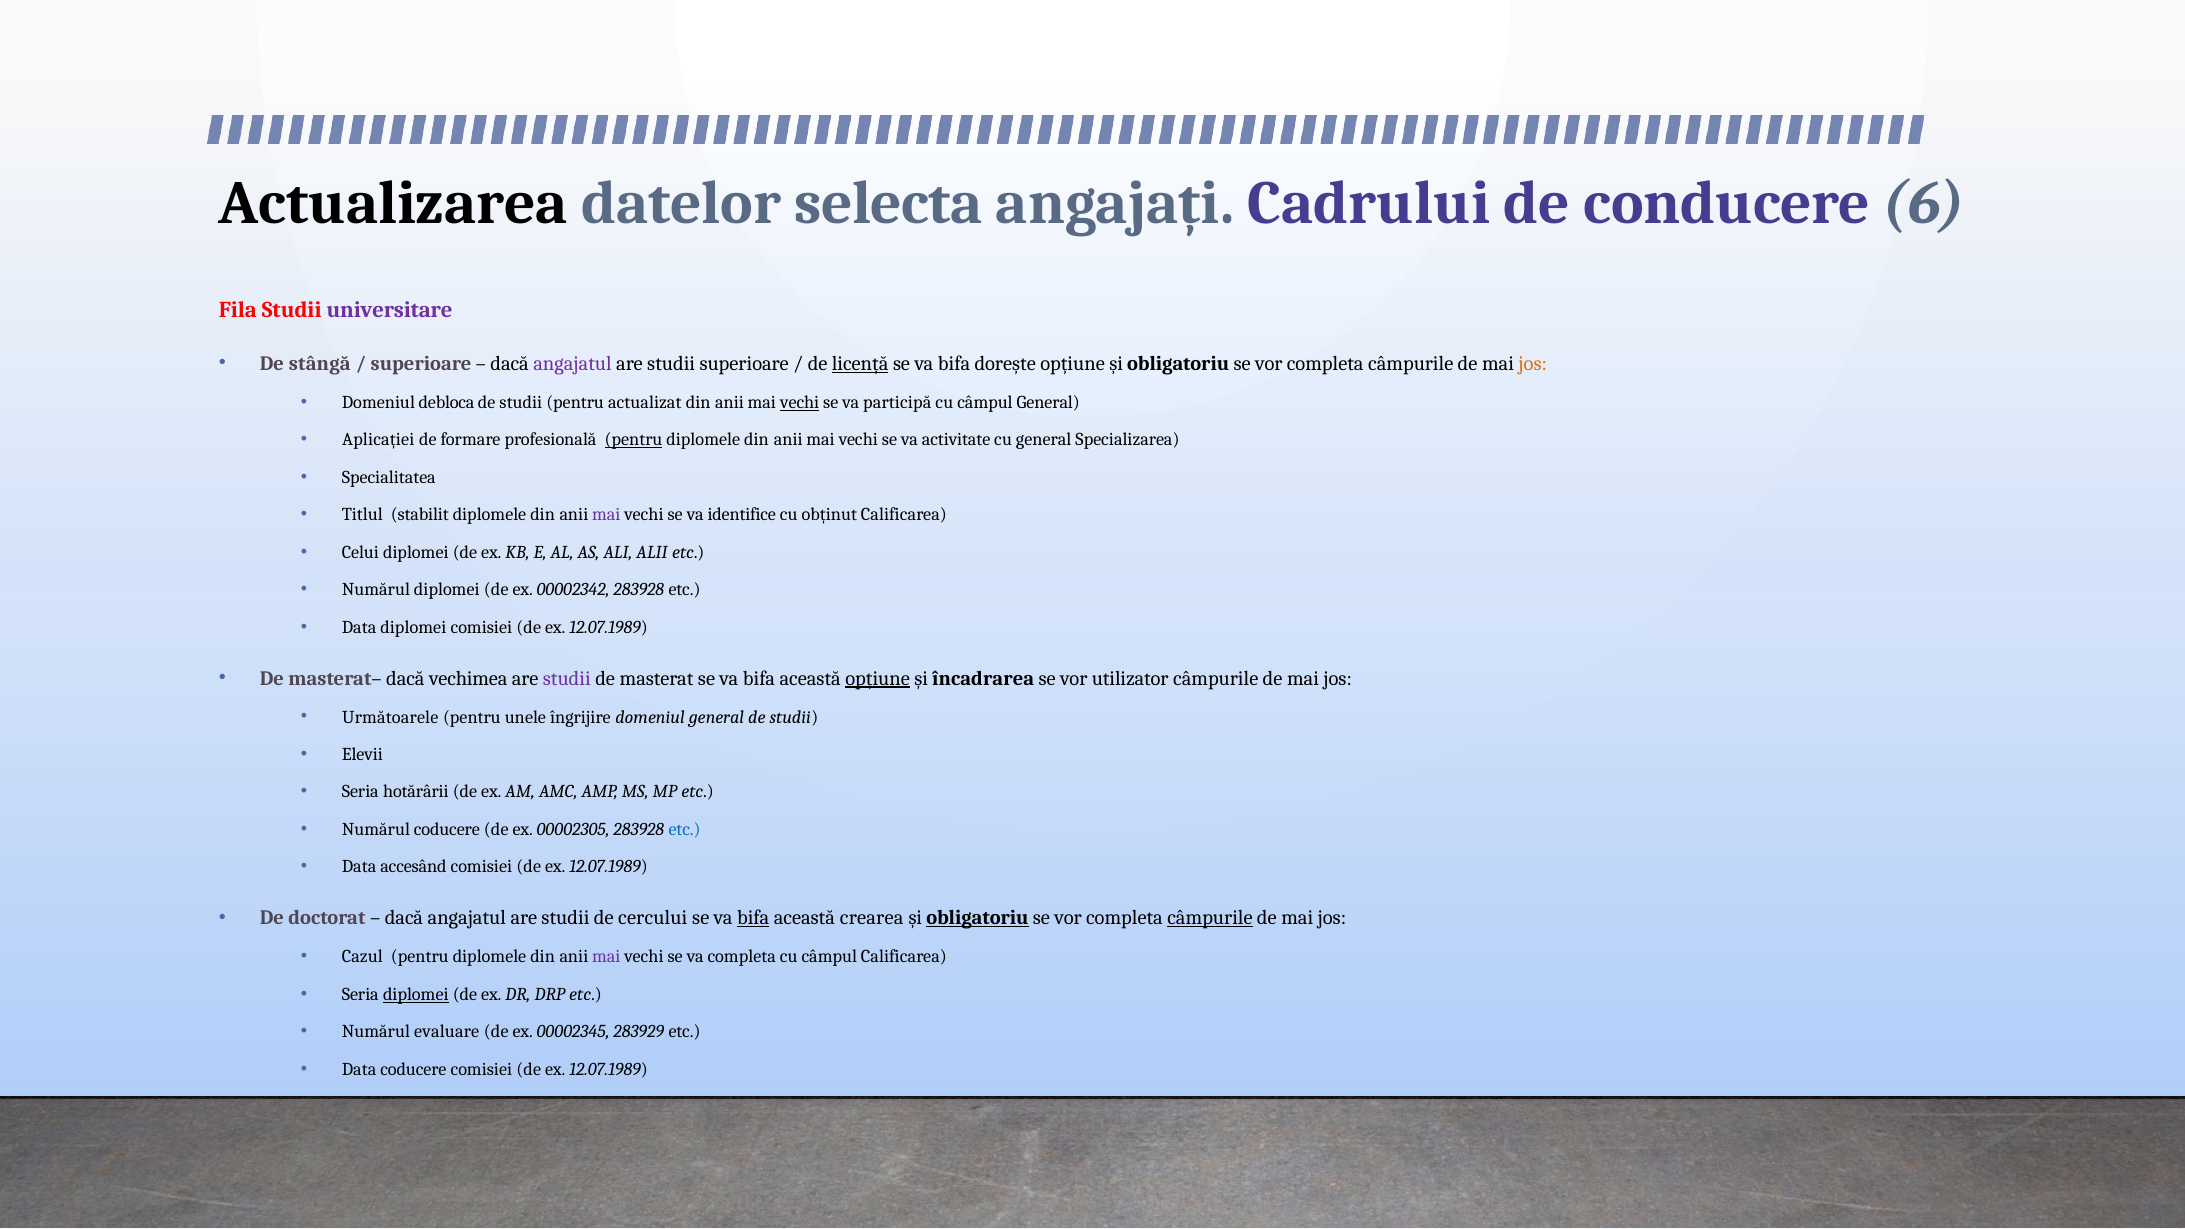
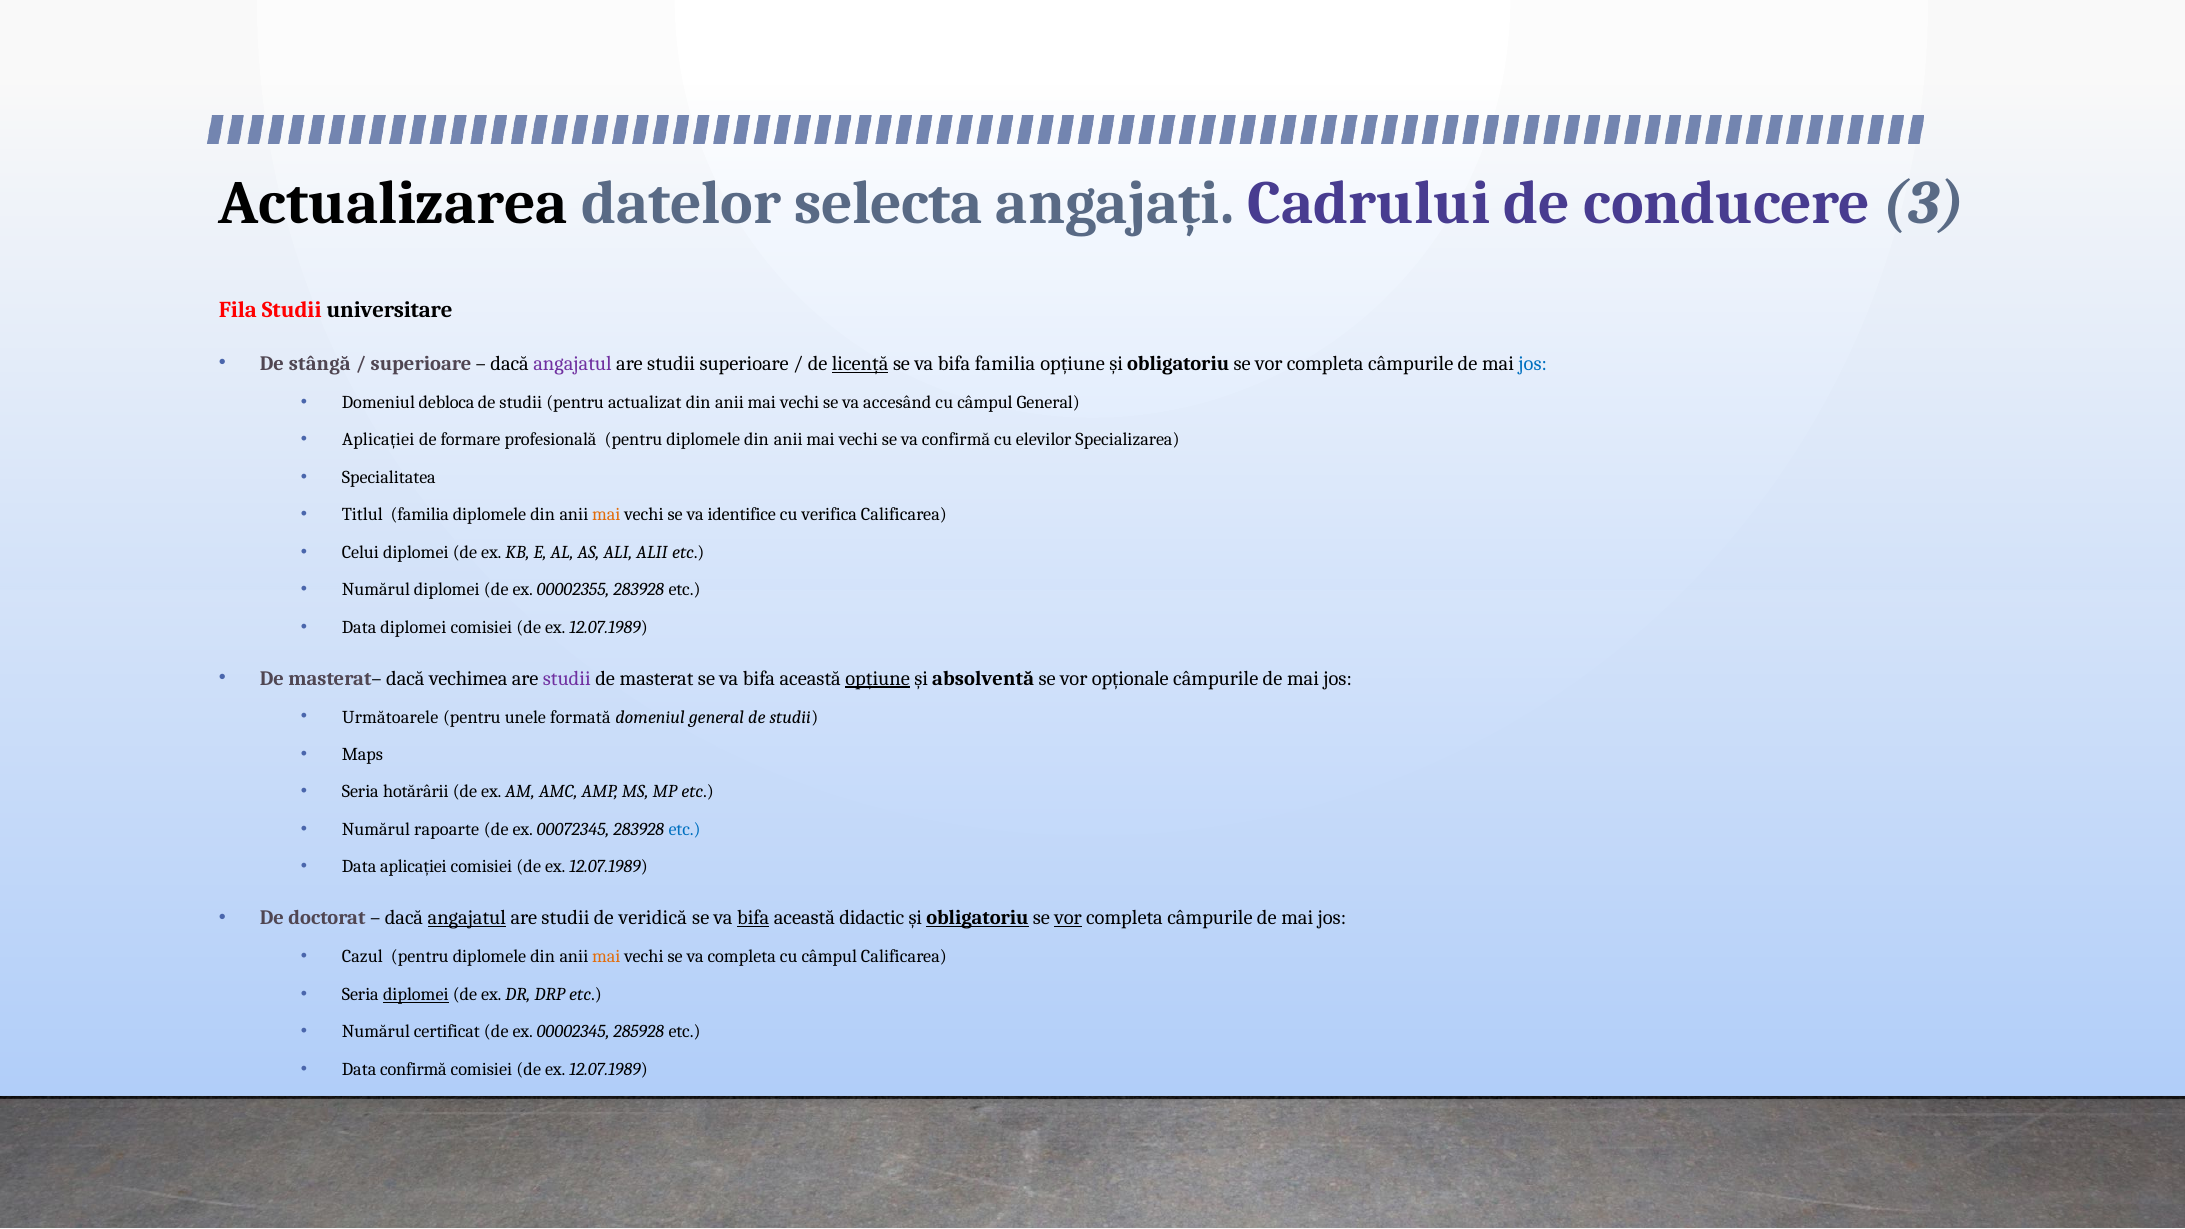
6: 6 -> 3 (1924, 203)
universitare colour: purple -> black (389, 310)
bifa dorește: dorește -> familia (1005, 364)
jos colour: orange -> blue (1533, 364)
vechi underline: present -> none (800, 402)
participă: participă -> accesând (897, 402)
pentru underline: present -> none (633, 440)
va activitate: activitate -> confirmă (956, 440)
cu general: general -> elevilor (1044, 440)
Titlul stabilit: stabilit -> familia (420, 515)
mai colour: purple -> orange (606, 515)
obținut: obținut -> verifica (829, 515)
00002342: 00002342 -> 00002355 (573, 590)
încadrarea: încadrarea -> absolventă (983, 678)
utilizator: utilizator -> opționale (1130, 678)
îngrijire: îngrijire -> formată (580, 717)
Elevii: Elevii -> Maps (362, 755)
Numărul coducere: coducere -> rapoarte (447, 829)
00002305: 00002305 -> 00072345 (573, 829)
Data accesând: accesând -> aplicației (413, 867)
angajatul underline: none -> present (467, 918)
cercului: cercului -> veridică (653, 918)
crearea: crearea -> didactic (872, 918)
vor underline: none -> present (1068, 918)
câmpurile underline: present -> none (1210, 918)
mai colour: purple -> orange (606, 957)
evaluare: evaluare -> certificat (447, 1032)
283929: 283929 -> 285928 (639, 1032)
Data coducere: coducere -> confirmă (413, 1069)
